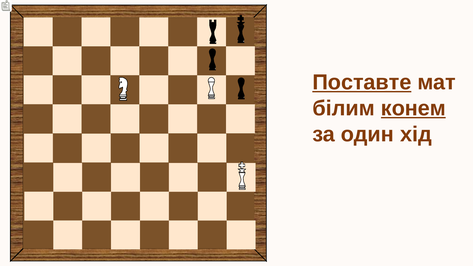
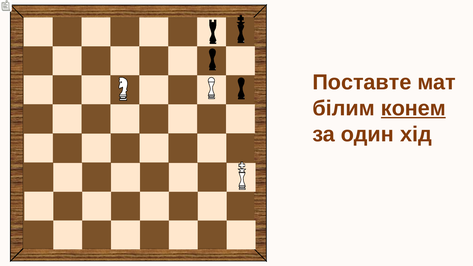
Поставте underline: present -> none (362, 82)
